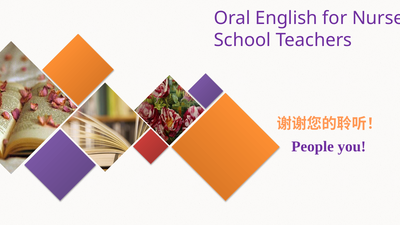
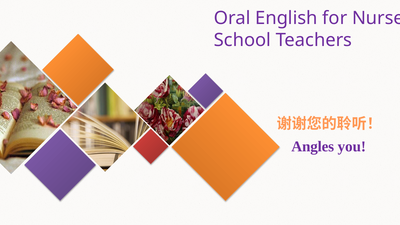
People: People -> Angles (313, 147)
